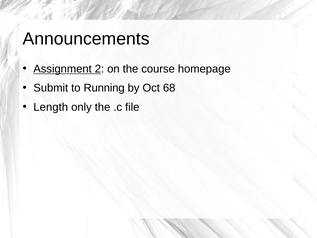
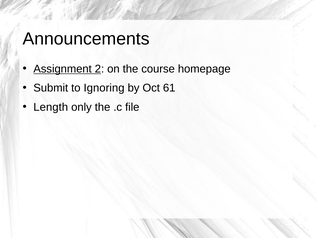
Running: Running -> Ignoring (104, 88)
68: 68 -> 61 (169, 88)
